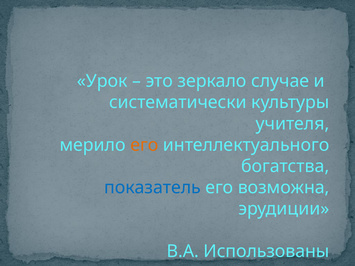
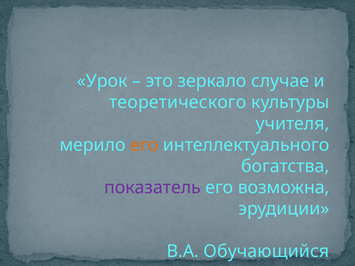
систематически: систематически -> теоретического (178, 102)
показатель colour: blue -> purple (152, 188)
Использованы: Использованы -> Обучающийся (266, 252)
